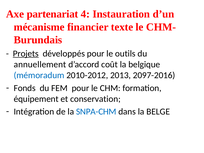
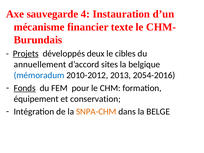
partenariat: partenariat -> sauvegarde (52, 14)
développés pour: pour -> deux (96, 54)
outils: outils -> cibles (125, 54)
coût: coût -> sites (110, 64)
2097-2016: 2097-2016 -> 2054-2016 (154, 75)
Fonds underline: none -> present (25, 88)
SNPA-CHM colour: blue -> orange (96, 112)
